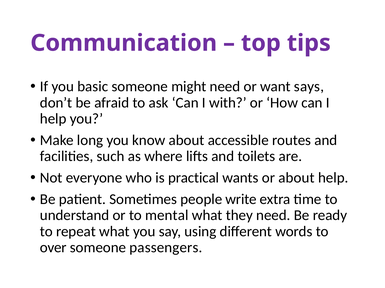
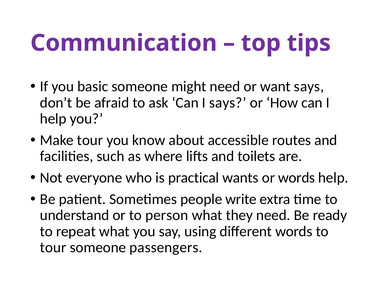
I with: with -> says (228, 103)
Make long: long -> tour (90, 141)
or about: about -> words (297, 178)
mental: mental -> person (167, 216)
over: over -> tour (53, 248)
